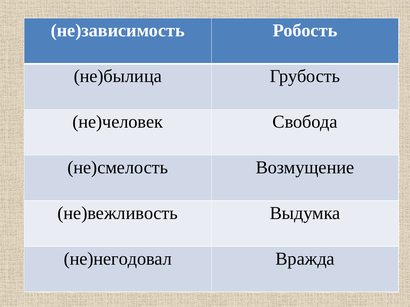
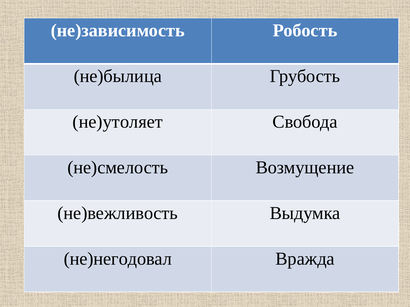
не)человек: не)человек -> не)утоляет (118, 122)
